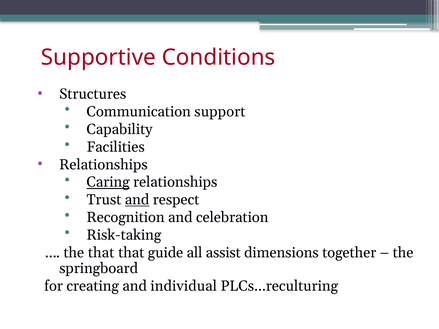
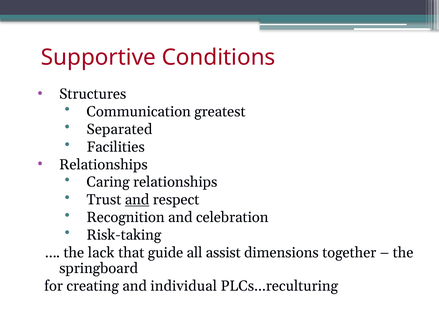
support: support -> greatest (220, 112)
Capability: Capability -> Separated (119, 129)
Caring underline: present -> none (108, 182)
the that: that -> lack (101, 253)
